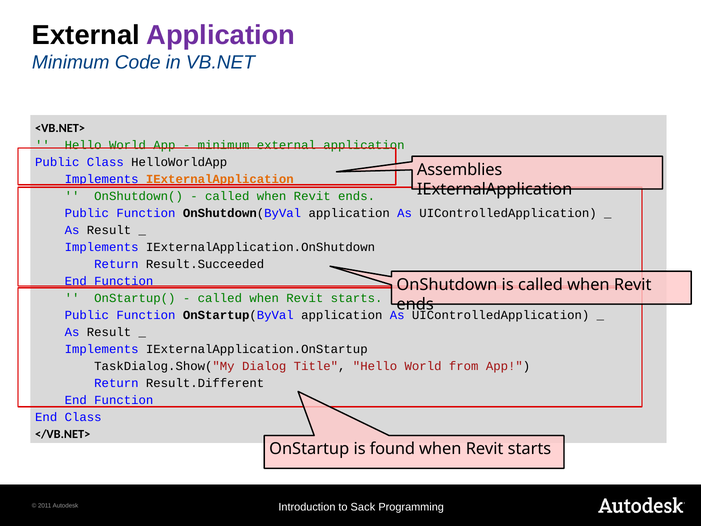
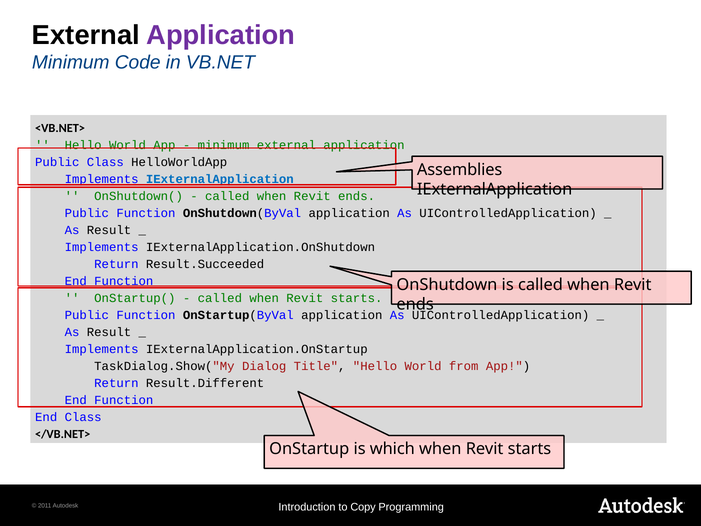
IExternalApplication colour: orange -> blue (220, 179)
found: found -> which (392, 449)
Sack: Sack -> Copy (363, 507)
